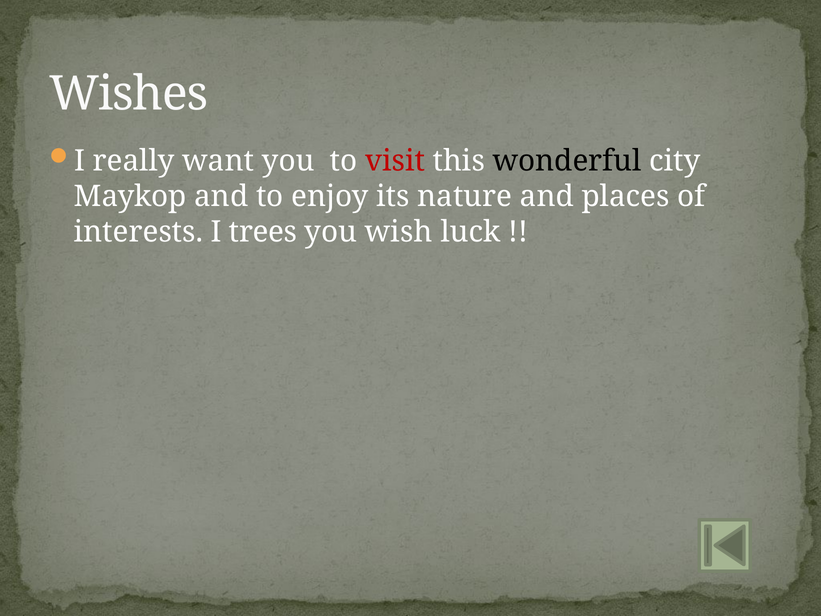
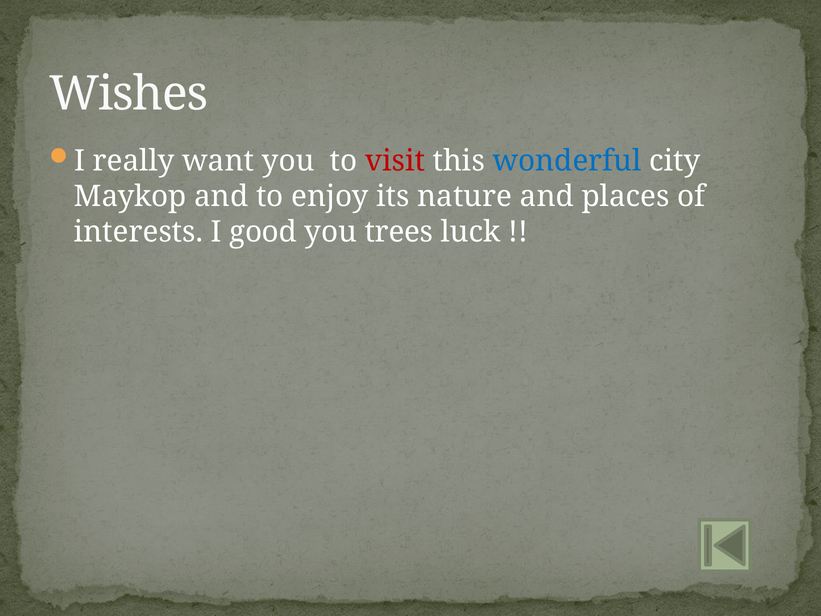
wonderful colour: black -> blue (567, 161)
trees: trees -> good (263, 232)
wish: wish -> trees (399, 232)
